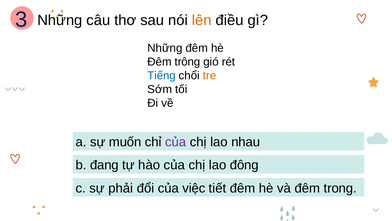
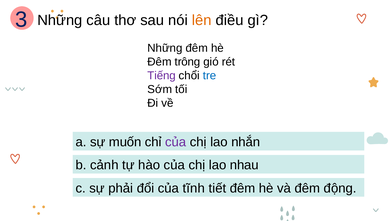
Tiếng colour: blue -> purple (162, 76)
tre colour: orange -> blue (210, 76)
nhau: nhau -> nhắn (246, 142)
đang: đang -> cảnh (104, 165)
đông: đông -> nhau (244, 165)
việc: việc -> tĩnh (194, 188)
trong: trong -> động (340, 188)
